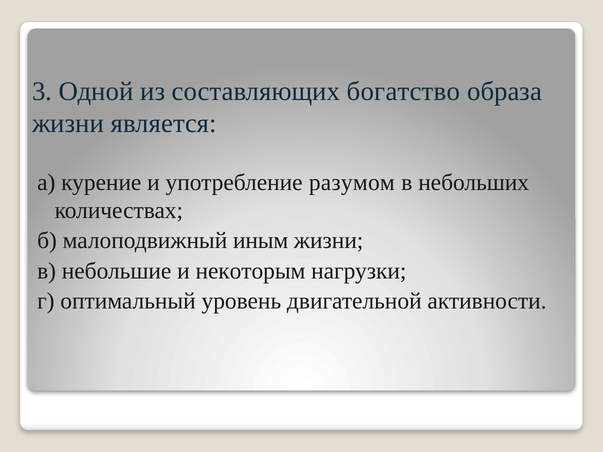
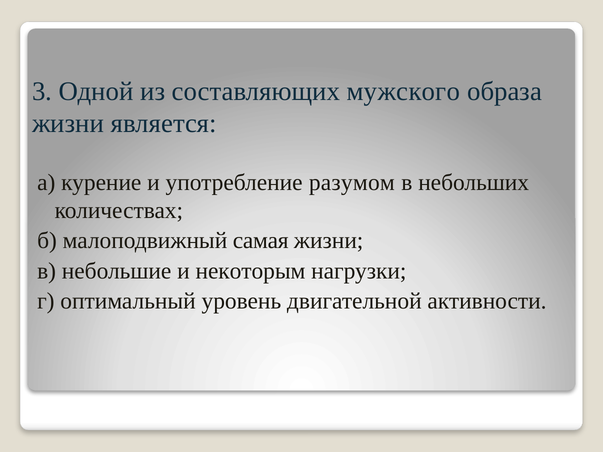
богатство: богатство -> мужского (403, 91)
иным: иным -> самая (261, 241)
